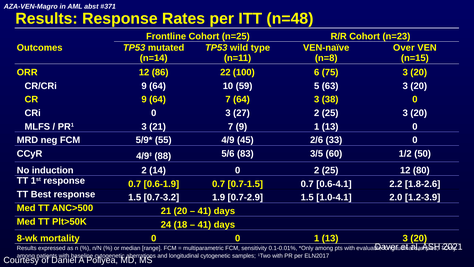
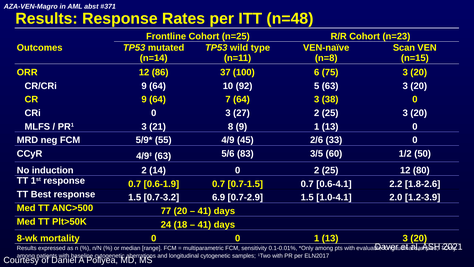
Over: Over -> Scan (404, 48)
22: 22 -> 37 (225, 72)
59: 59 -> 92 (244, 86)
21 7: 7 -> 8 (231, 126)
88: 88 -> 63 (163, 156)
1.9: 1.9 -> 6.9 (219, 197)
ANC>500 21: 21 -> 77 (166, 211)
